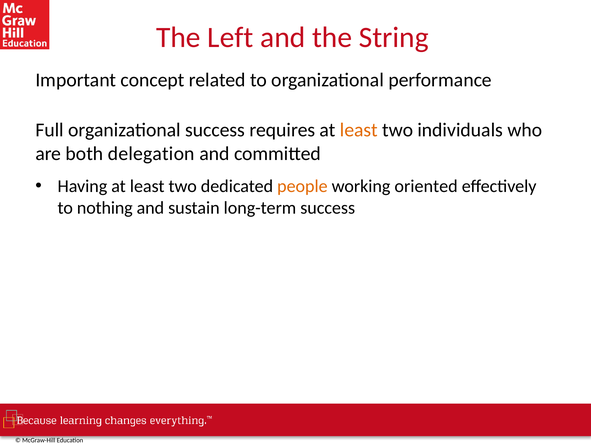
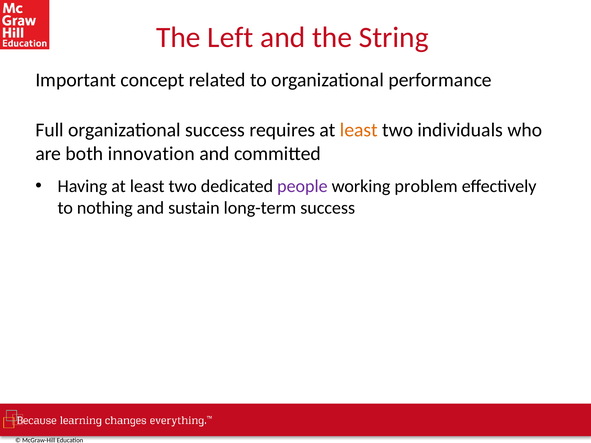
delegation: delegation -> innovation (151, 154)
people colour: orange -> purple (302, 186)
oriented: oriented -> problem (426, 186)
